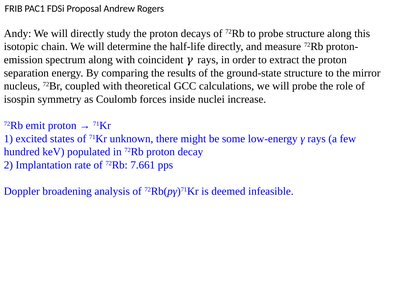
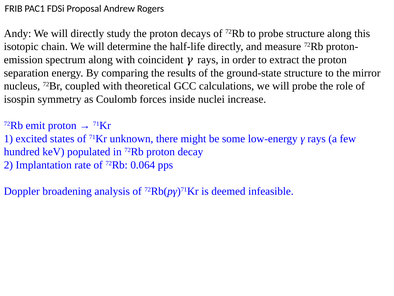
7.661: 7.661 -> 0.064 (143, 165)
